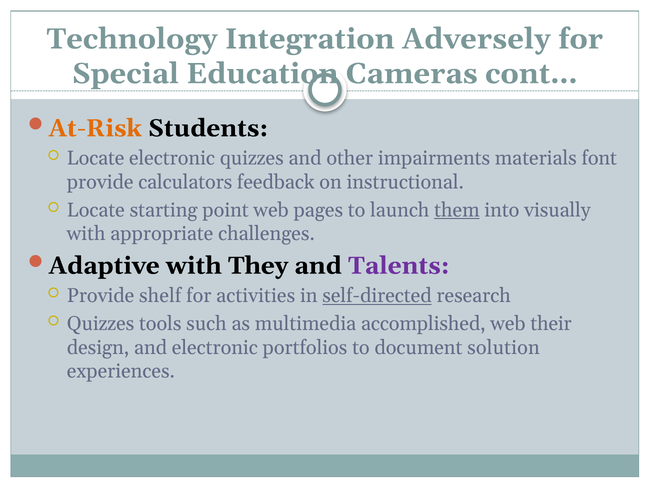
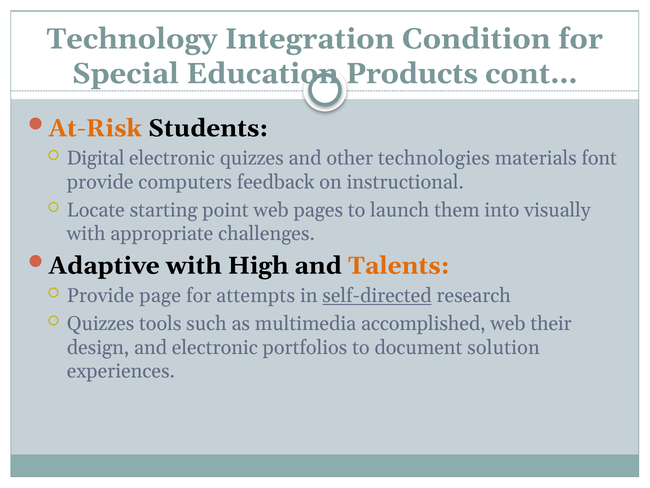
Adversely: Adversely -> Condition (476, 39)
Cameras: Cameras -> Products (412, 74)
Locate: Locate -> Digital (96, 158)
impairments: impairments -> technologies (434, 158)
calculators: calculators -> computers (185, 182)
them underline: present -> none (457, 210)
They: They -> High (258, 265)
Talents colour: purple -> orange (399, 265)
shelf: shelf -> page (160, 296)
activities: activities -> attempts (256, 296)
